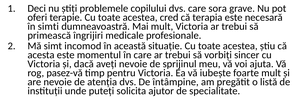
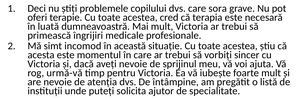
simti: simti -> luată (48, 27)
pasez-vă: pasez-vă -> urmă-vă (64, 73)
